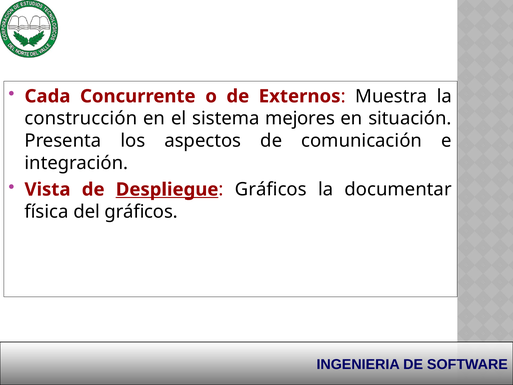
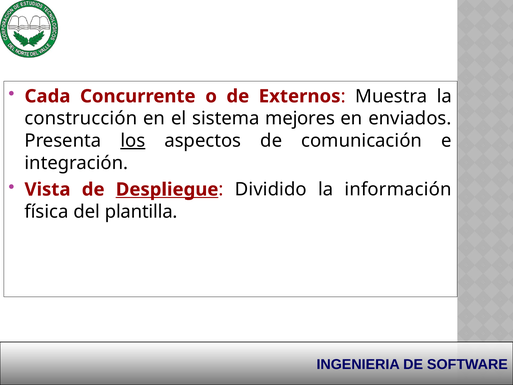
situación: situación -> enviados (410, 118)
los underline: none -> present (133, 141)
Gráficos: Gráficos -> Dividido (271, 189)
documentar: documentar -> información (398, 189)
del gráficos: gráficos -> plantilla (141, 212)
